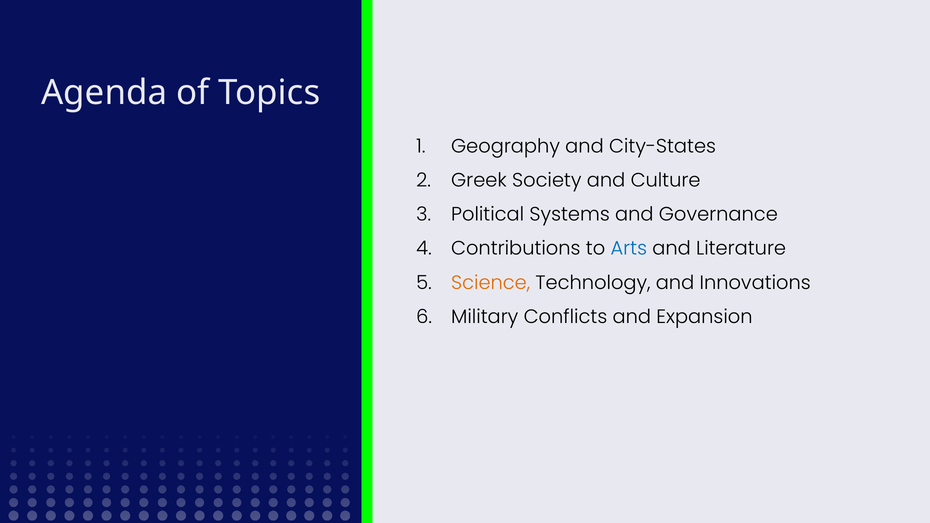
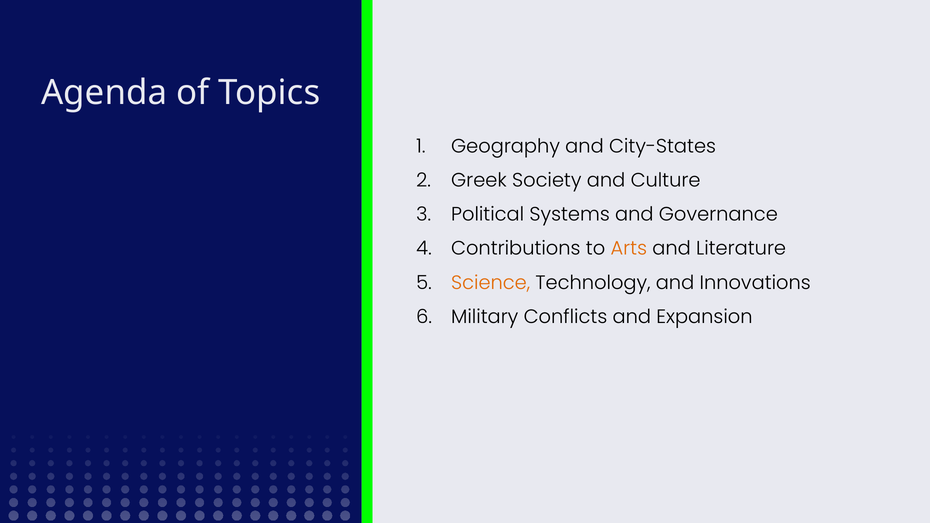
Arts colour: blue -> orange (629, 249)
